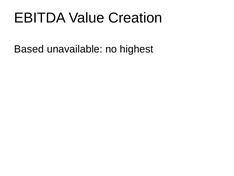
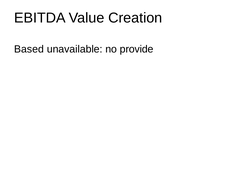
highest: highest -> provide (137, 49)
